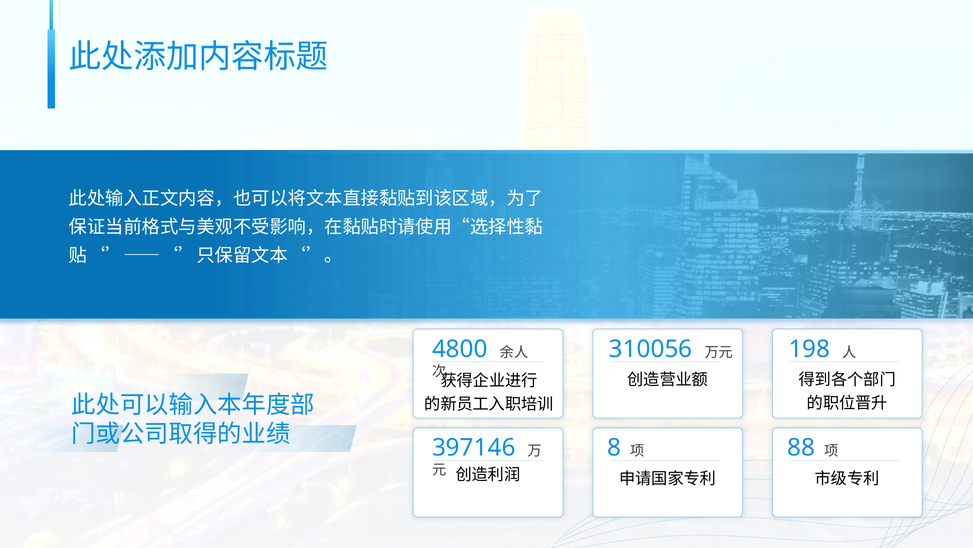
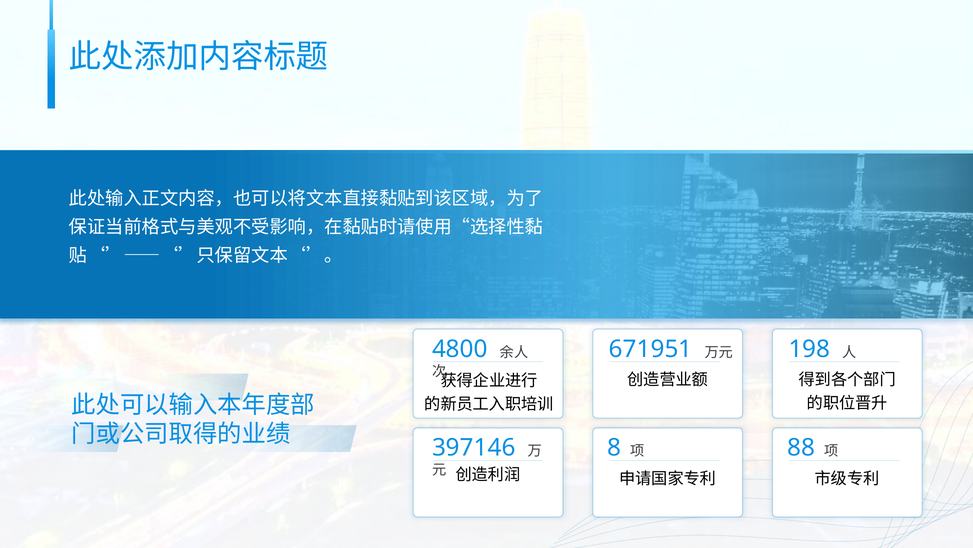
310056: 310056 -> 671951 (651, 349)
